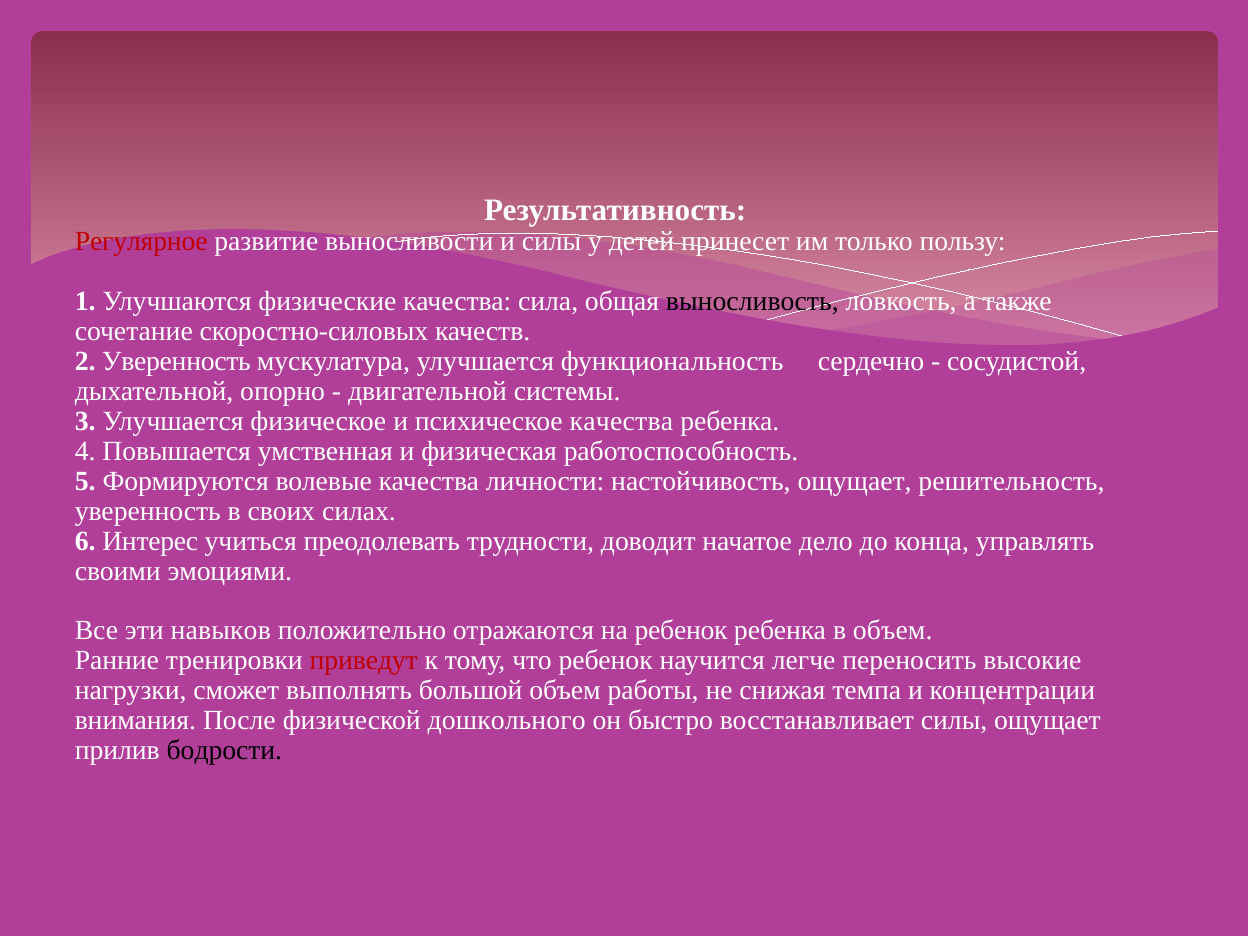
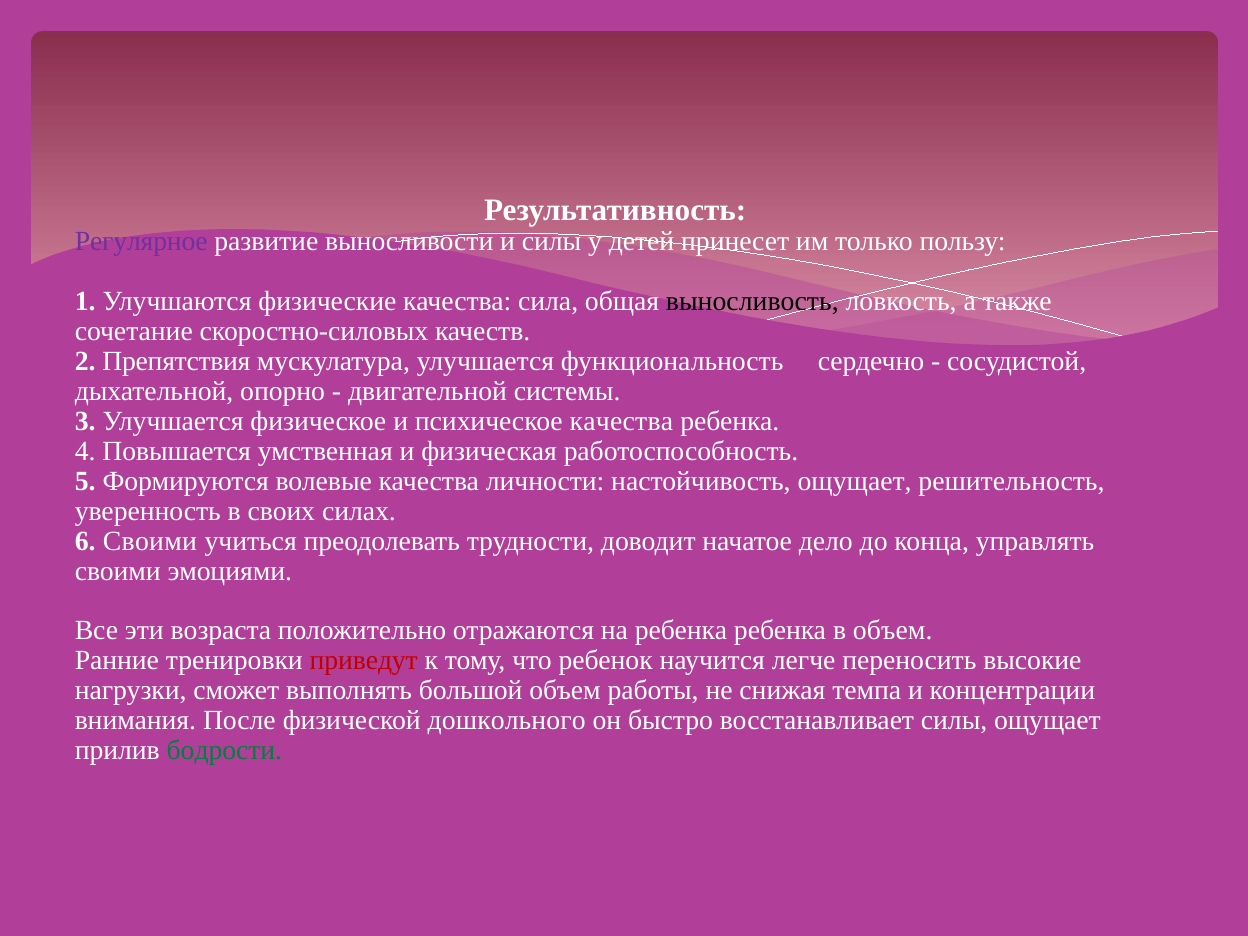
Регулярное colour: red -> purple (141, 242)
2 Уверенность: Уверенность -> Препятствия (176, 361)
6 Интерес: Интерес -> Своими (150, 541)
навыков: навыков -> возраста (221, 631)
на ребенок: ребенок -> ребенка (681, 631)
бодрости colour: black -> green (224, 750)
